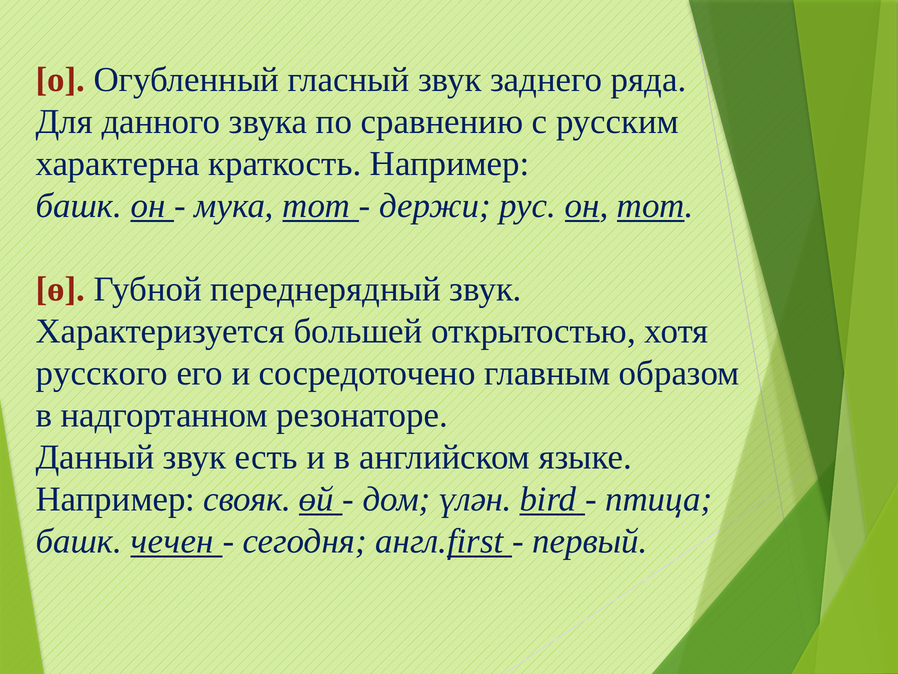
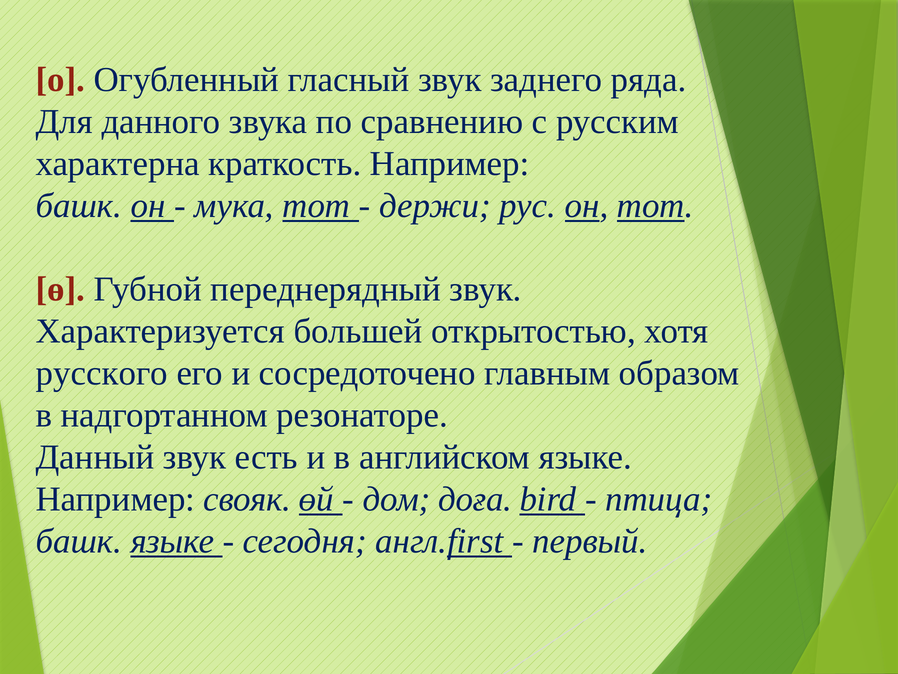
үлән: үлән -> доға (475, 499)
башк чечен: чечен -> языке (173, 541)
